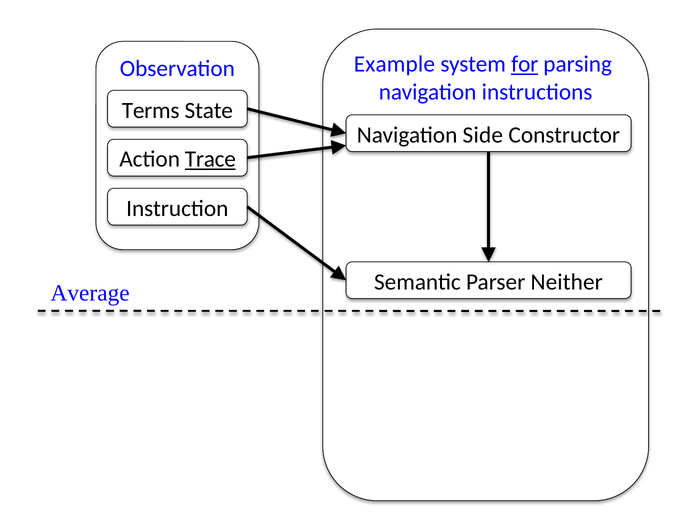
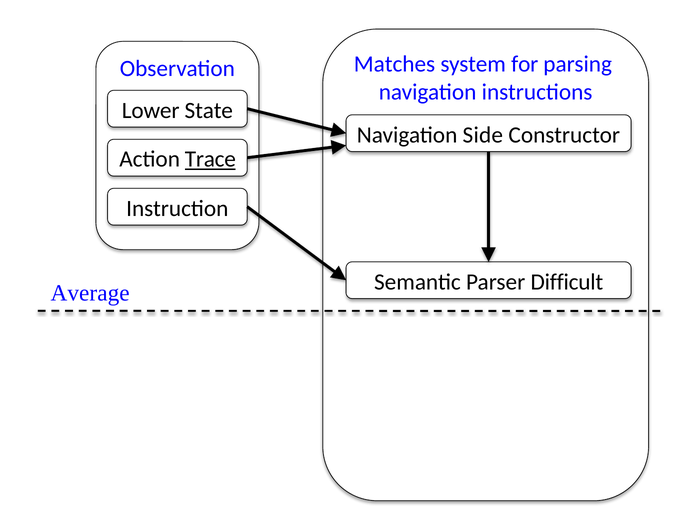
Example: Example -> Matches (395, 64)
for underline: present -> none (525, 64)
Terms: Terms -> Lower (151, 110)
Neither: Neither -> Difficult (567, 282)
